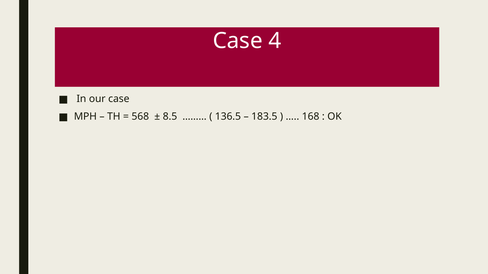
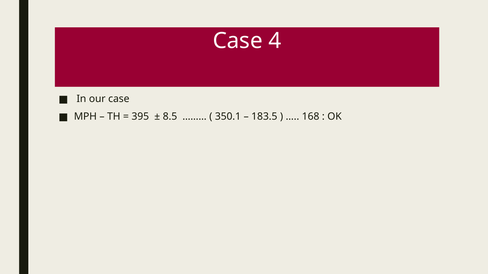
568: 568 -> 395 (140, 117)
136.5: 136.5 -> 350.1 (228, 117)
